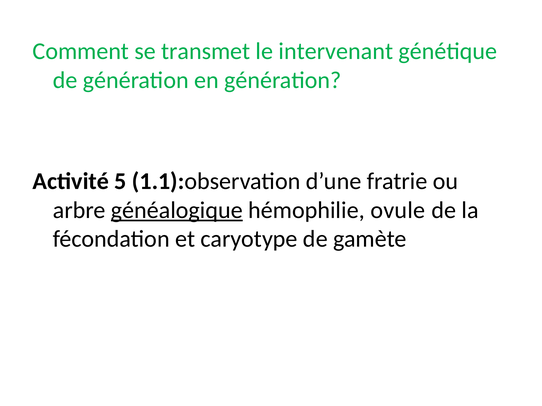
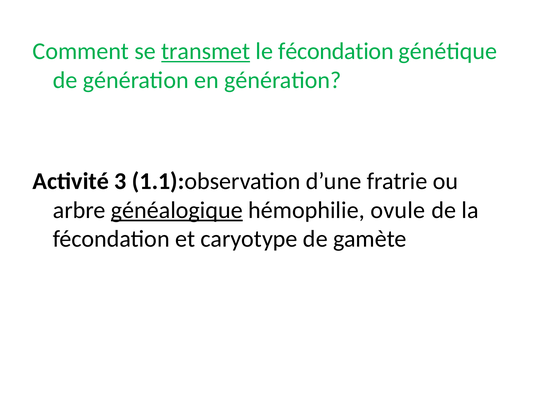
transmet underline: none -> present (206, 51)
le intervenant: intervenant -> fécondation (336, 51)
5: 5 -> 3 (120, 181)
